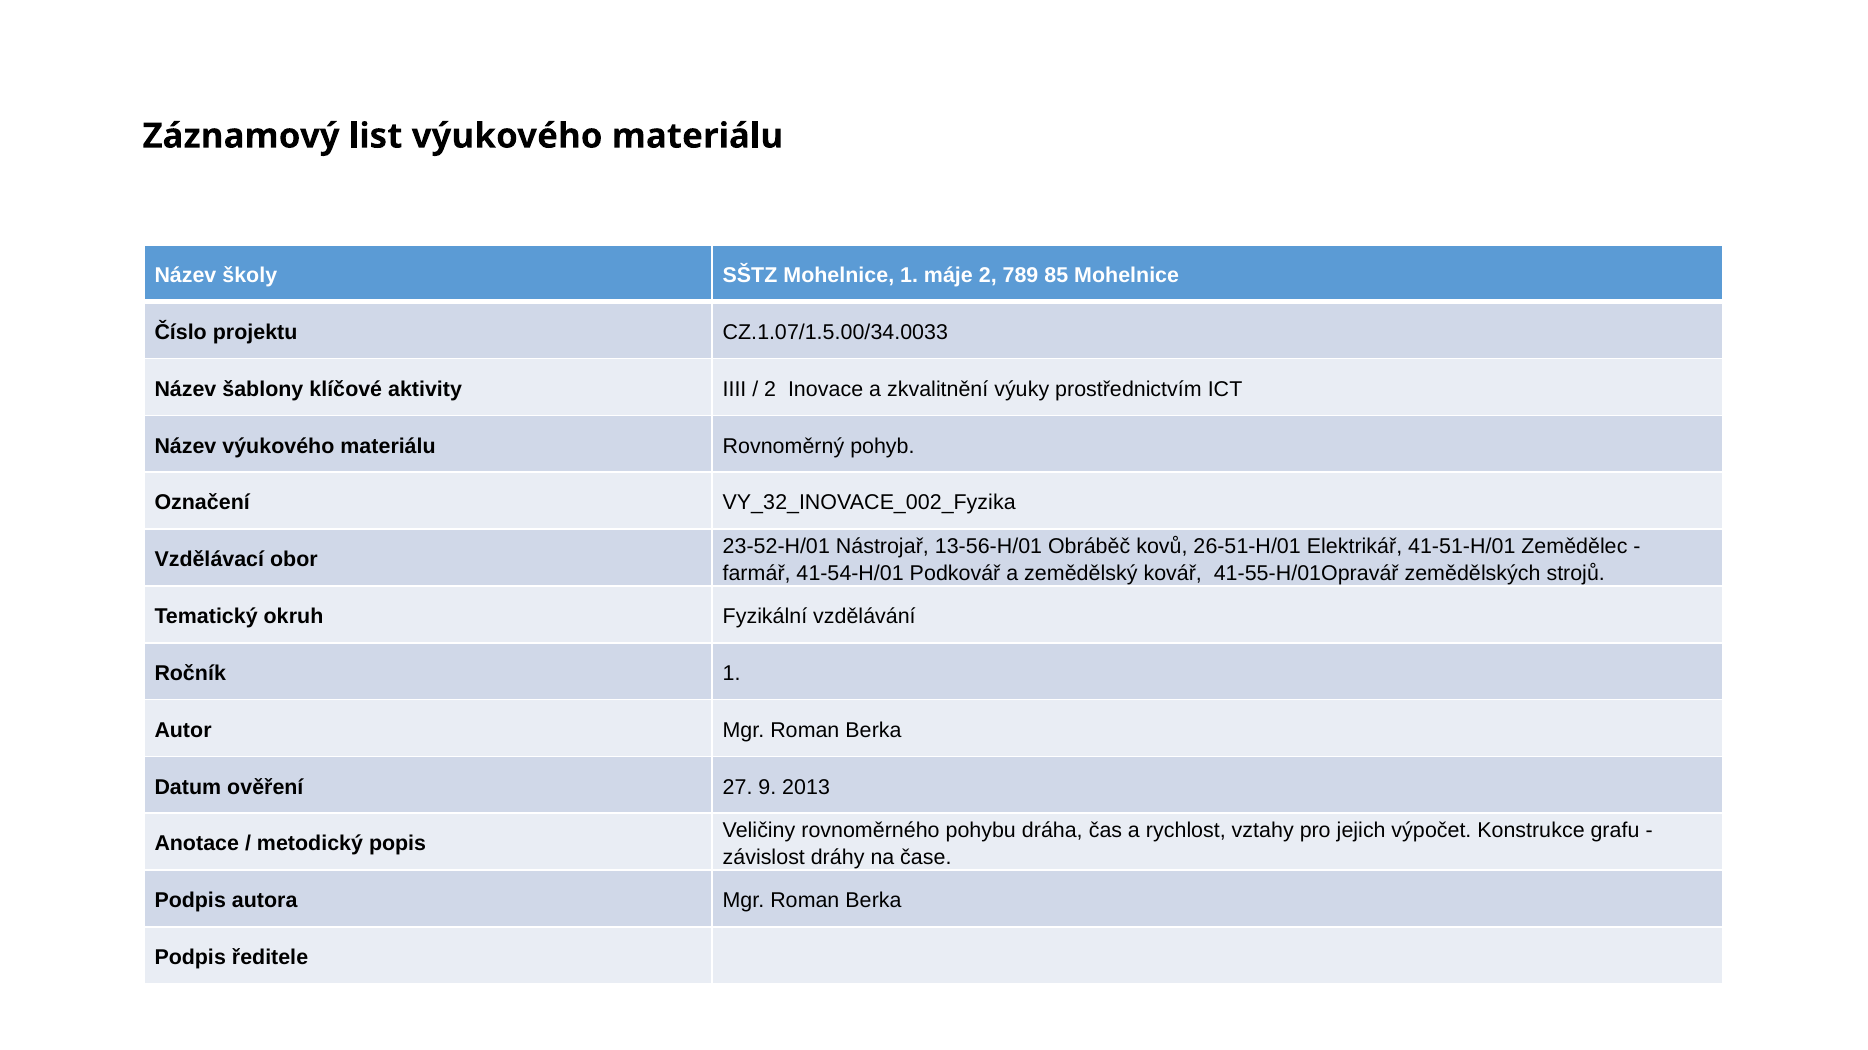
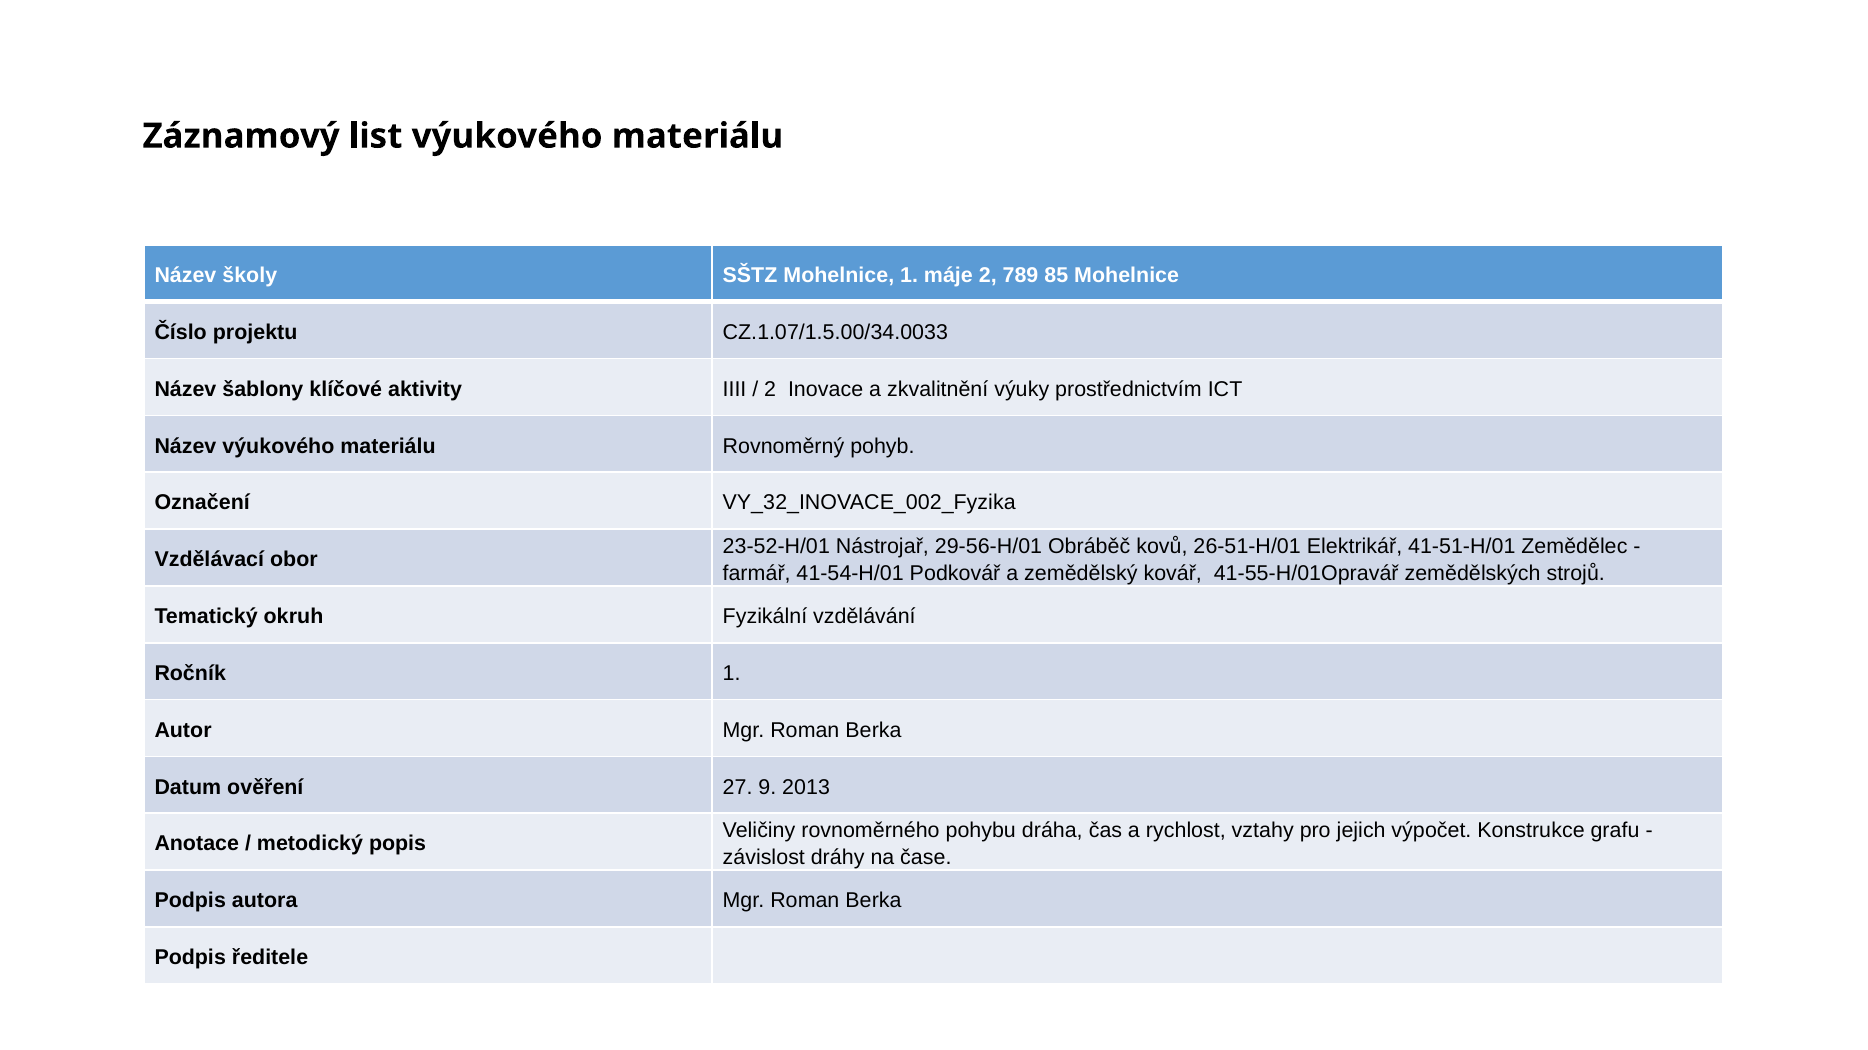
13-56-H/01: 13-56-H/01 -> 29-56-H/01 (988, 546)
